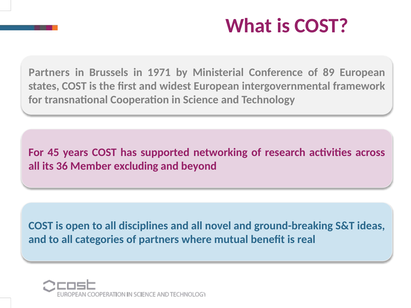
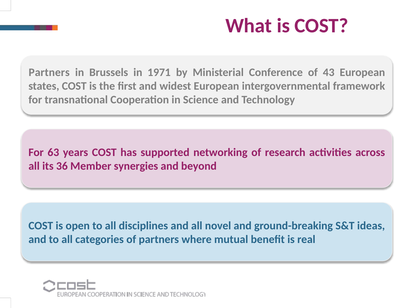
89: 89 -> 43 (329, 72)
45: 45 -> 63 (53, 152)
excluding: excluding -> synergies (136, 166)
